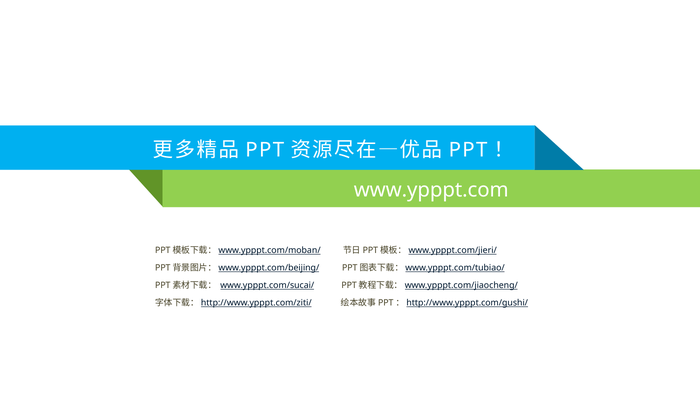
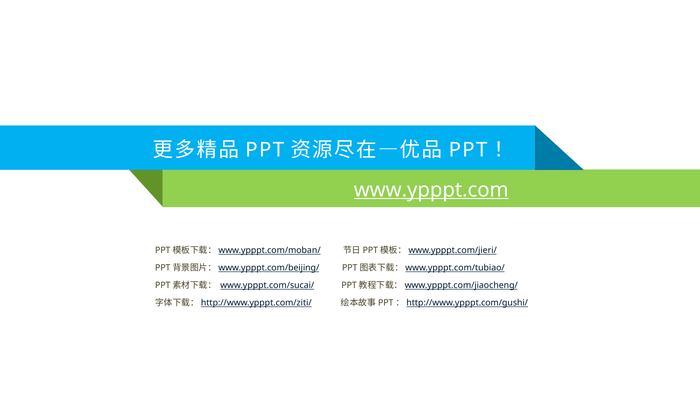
www.ypppt.com underline: none -> present (431, 190)
